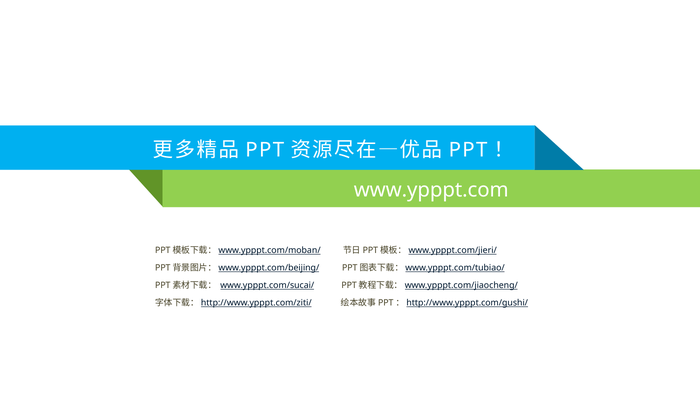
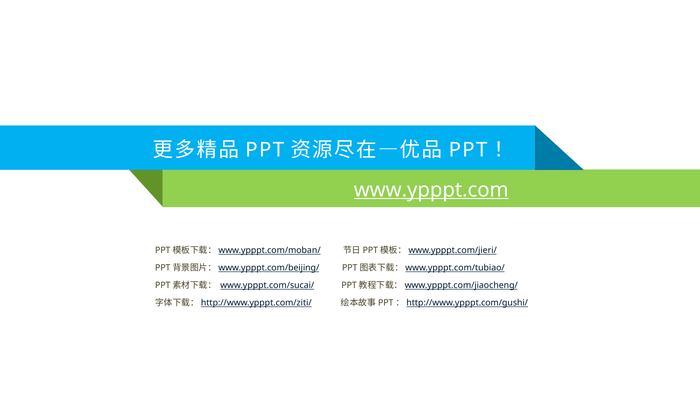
www.ypppt.com underline: none -> present (431, 190)
